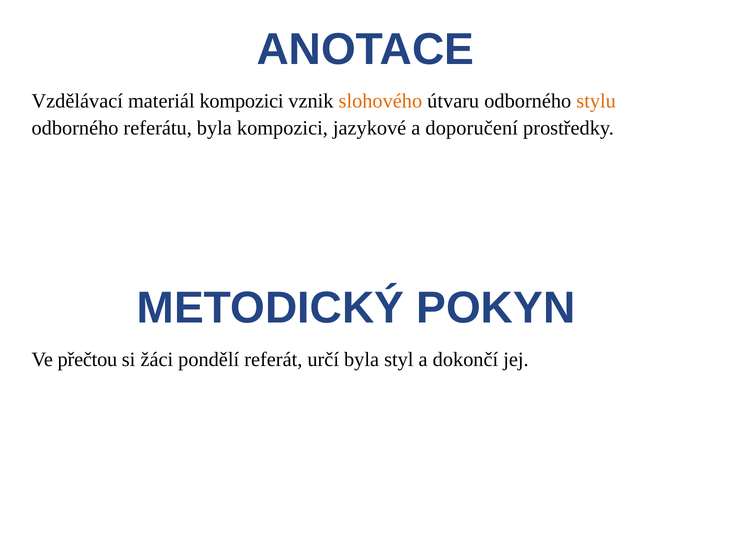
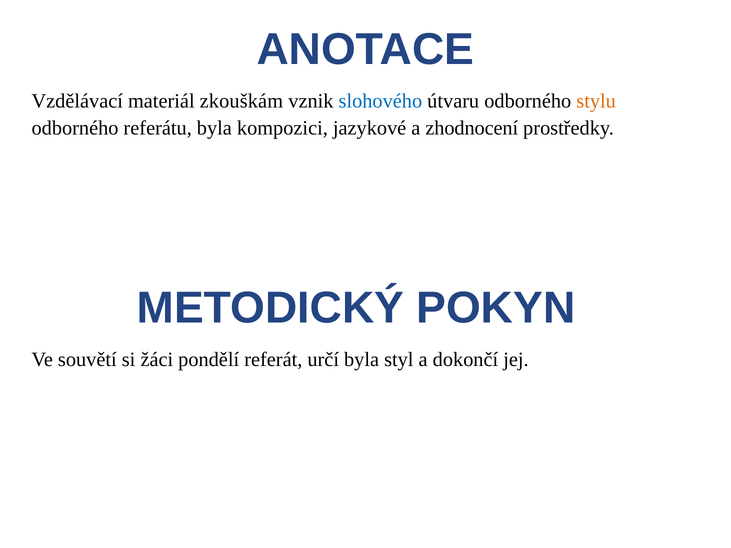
materiál kompozici: kompozici -> zkouškám (241, 101)
slohového colour: orange -> blue (380, 101)
doporučení: doporučení -> zhodnocení (472, 128)
přečtou: přečtou -> souvětí (87, 360)
